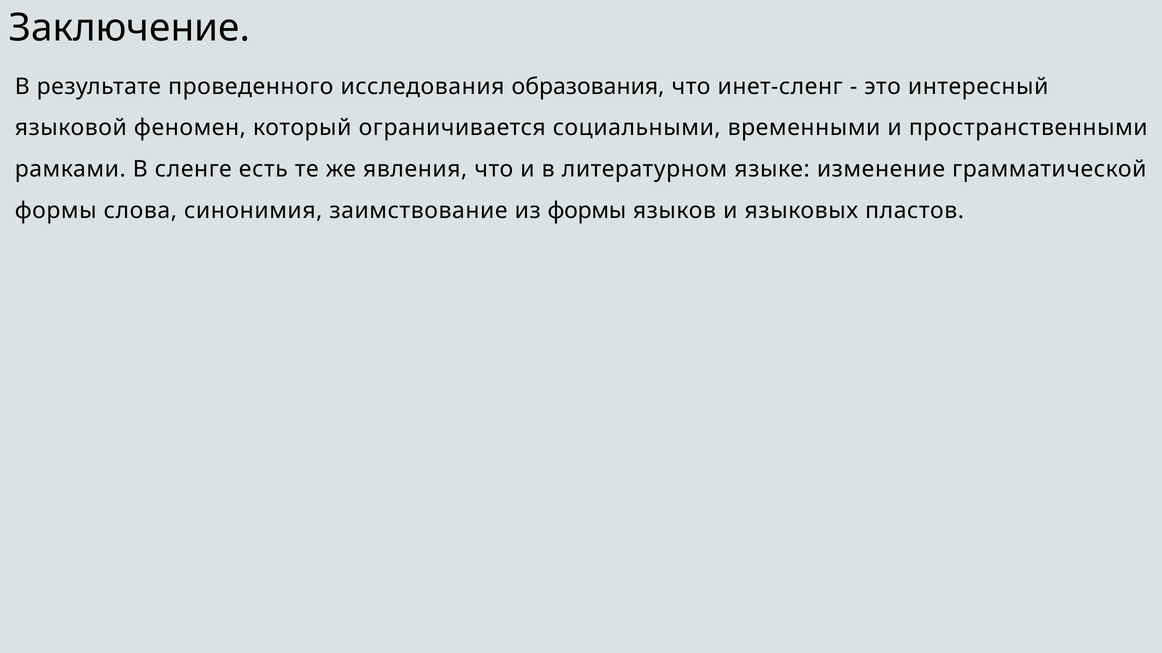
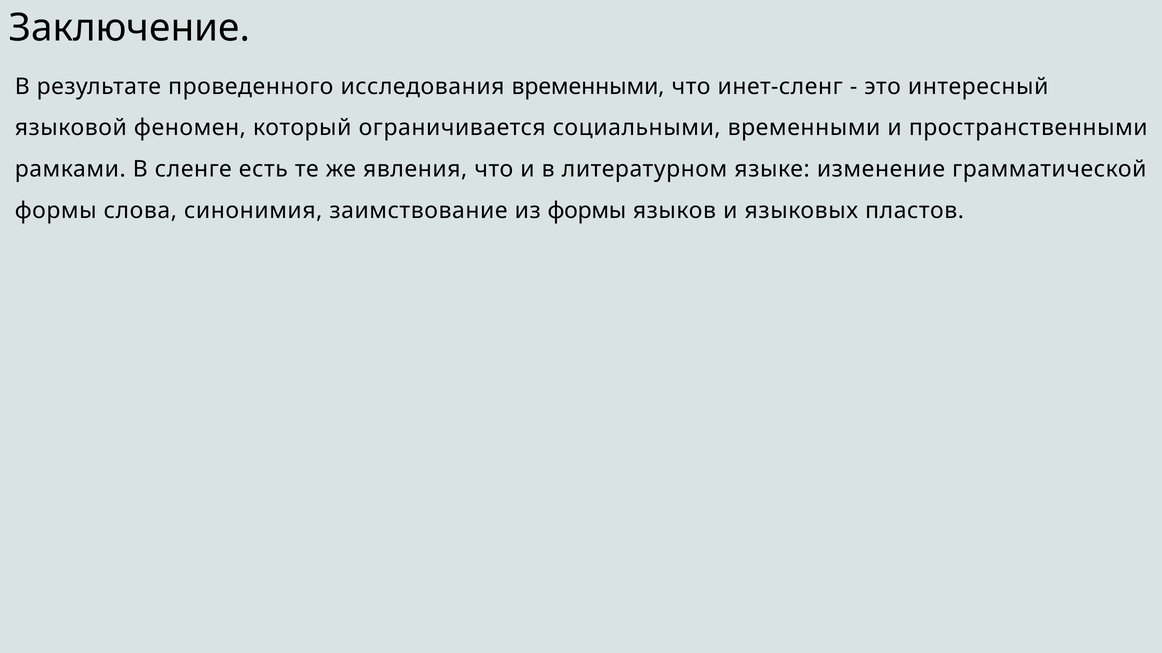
исследования образования: образования -> временными (588, 87)
